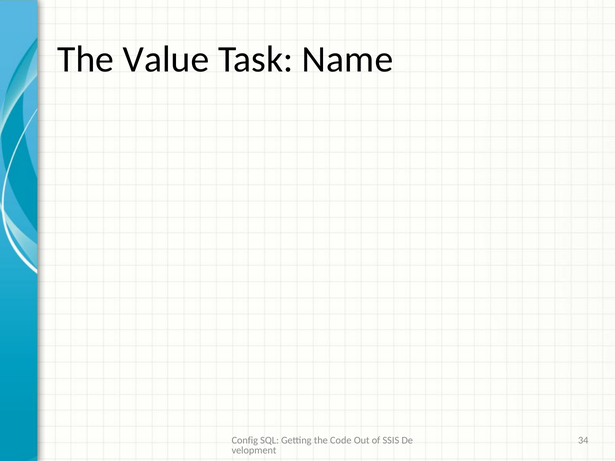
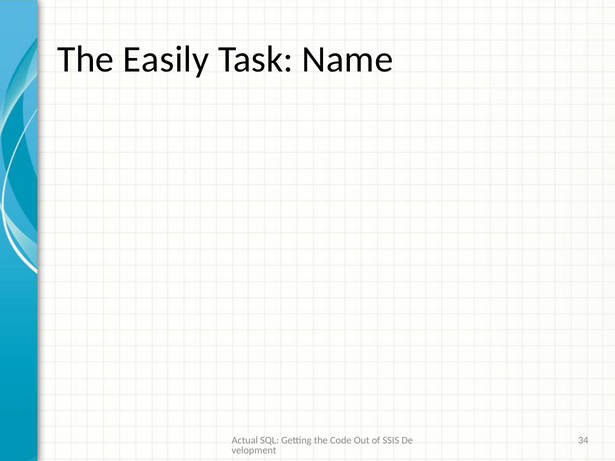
Value: Value -> Easily (166, 59)
Config: Config -> Actual (245, 440)
